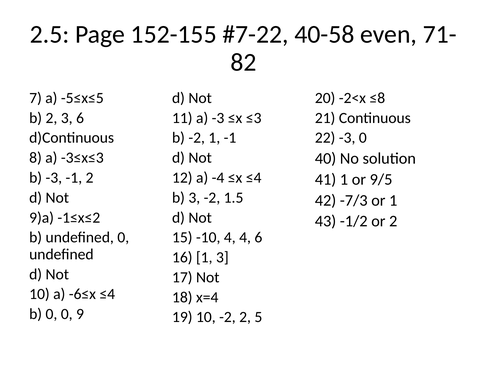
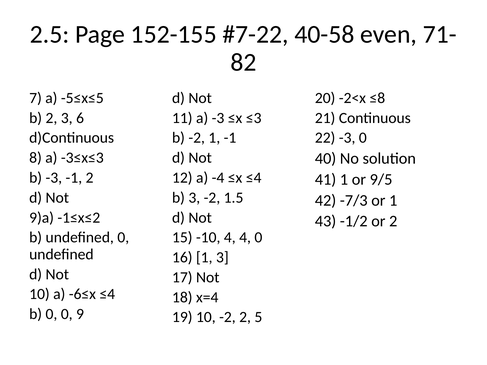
4 6: 6 -> 0 (258, 238)
